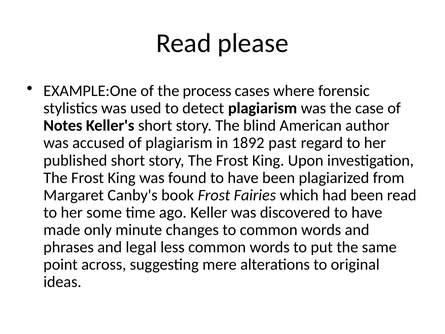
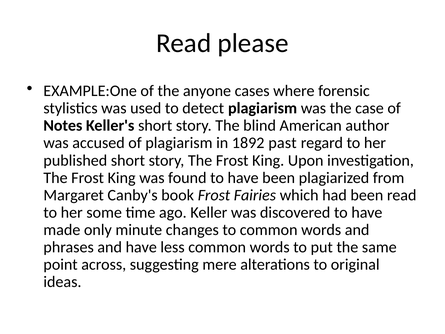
process: process -> anyone (207, 91)
and legal: legal -> have (141, 247)
